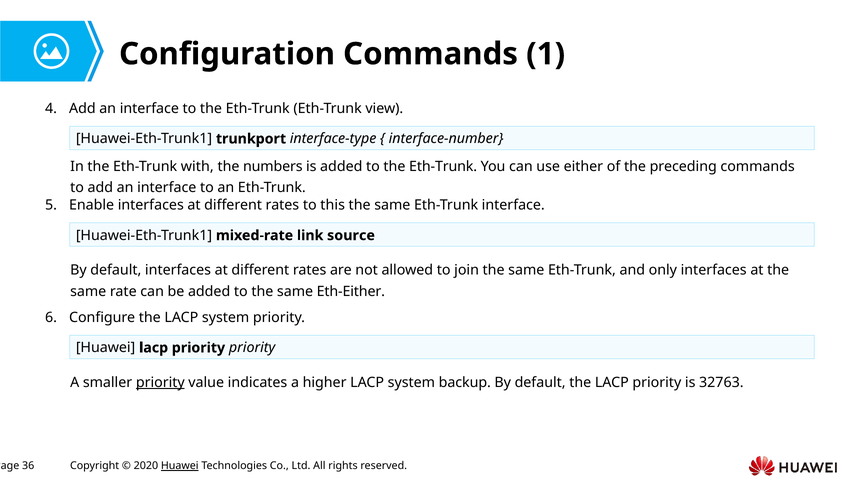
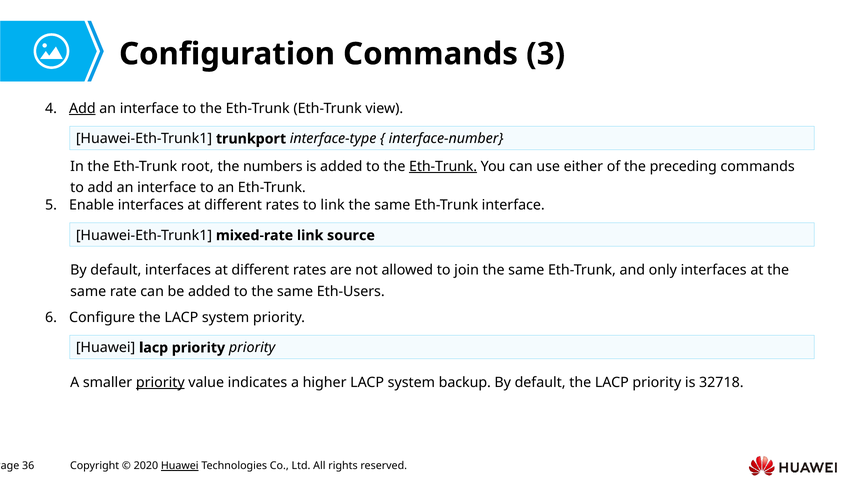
1: 1 -> 3 (546, 54)
Add underline: none -> present (82, 109)
with: with -> root (197, 167)
Eth-Trunk underline: none -> present (443, 167)
to this: this -> link (333, 205)
Eth-Either: Eth-Either -> Eth-Users (351, 292)
32763: 32763 -> 32718 (721, 383)
